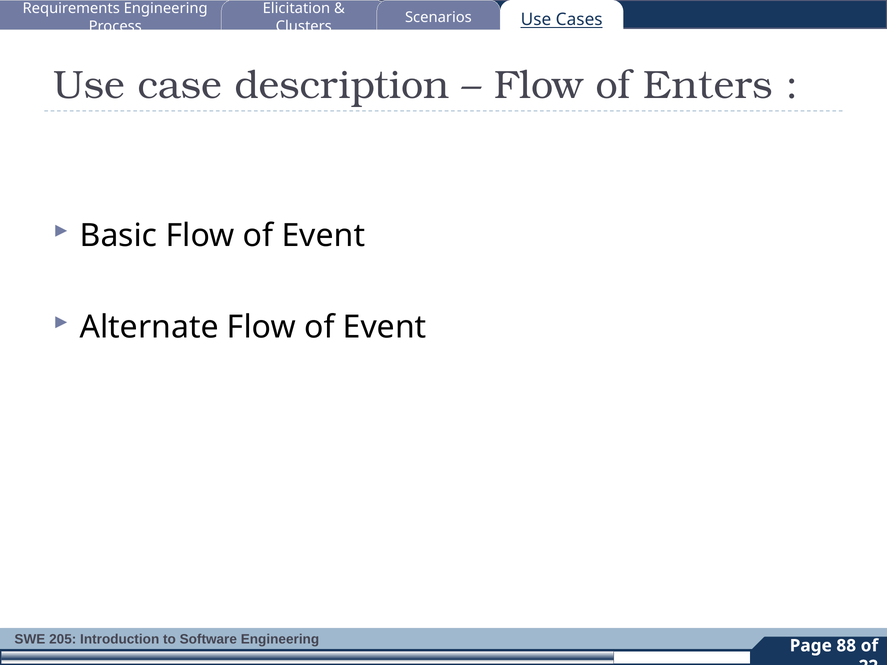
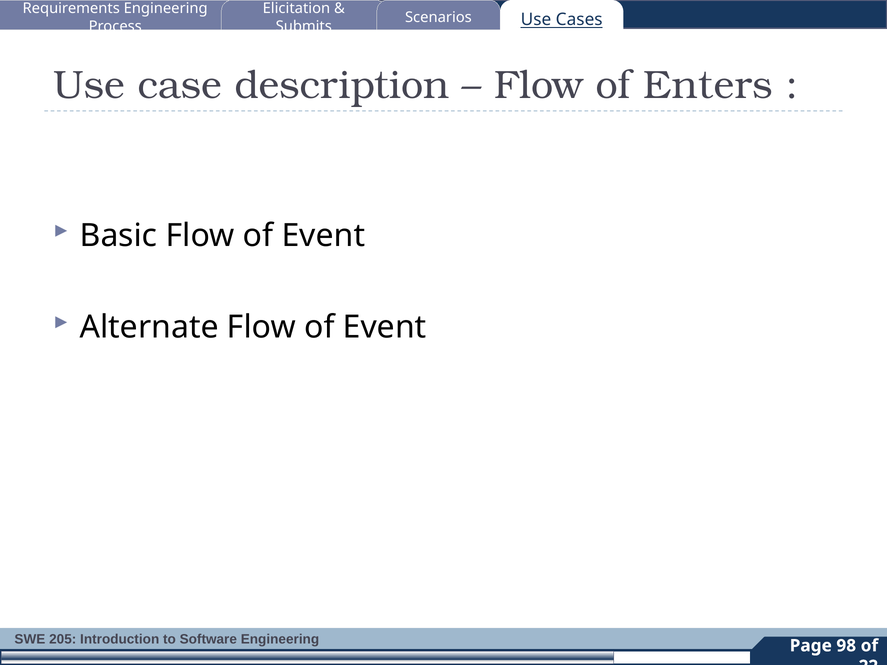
Clusters: Clusters -> Submits (304, 26)
88: 88 -> 98 (846, 646)
